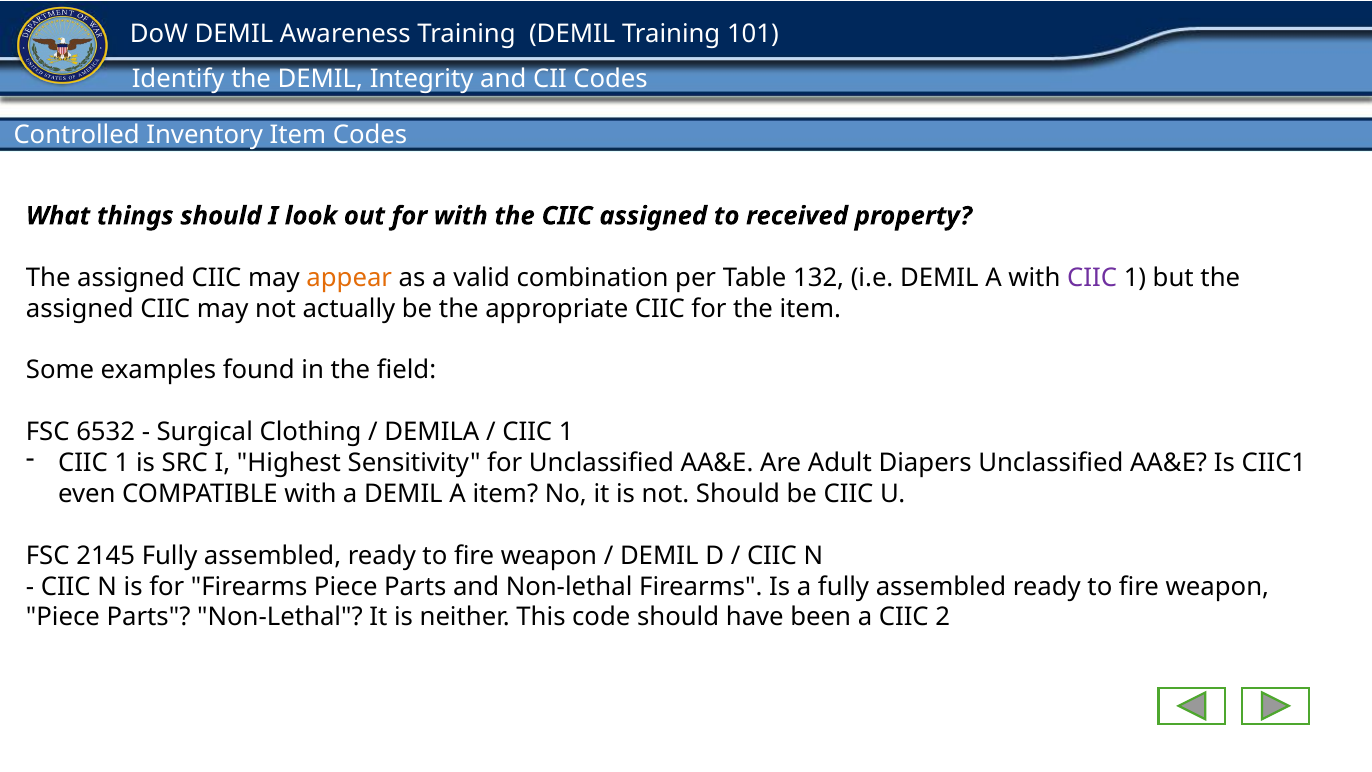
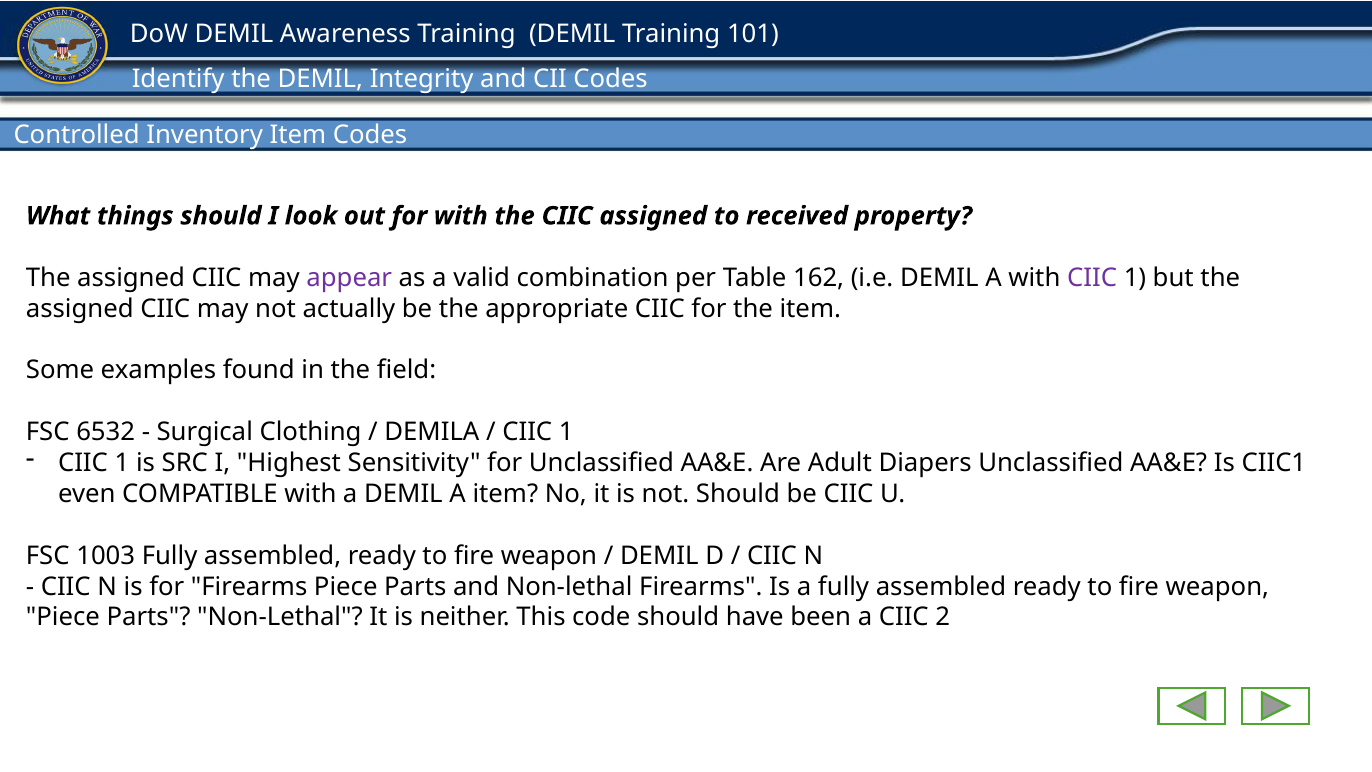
appear colour: orange -> purple (349, 278)
132: 132 -> 162 (819, 278)
2145: 2145 -> 1003 (106, 555)
